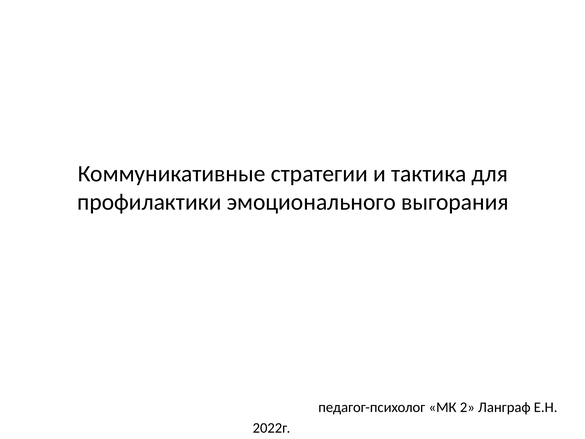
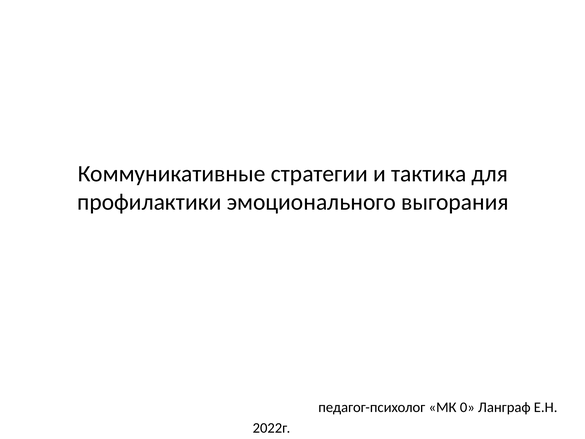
2: 2 -> 0 (467, 407)
